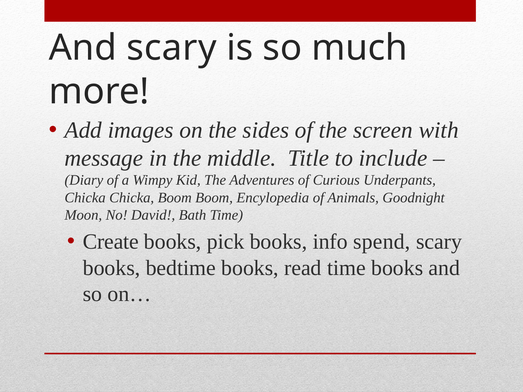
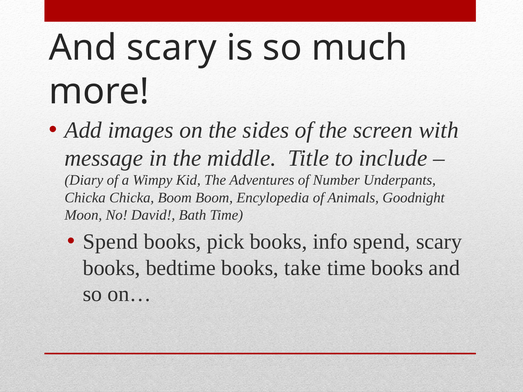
Curious: Curious -> Number (336, 180)
Create: Create -> Spend (111, 242)
read: read -> take (303, 268)
